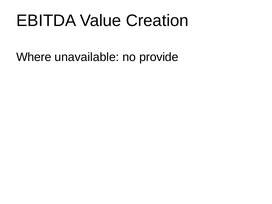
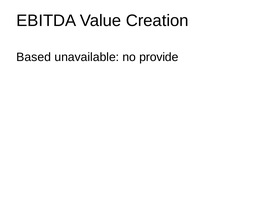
Where: Where -> Based (34, 57)
